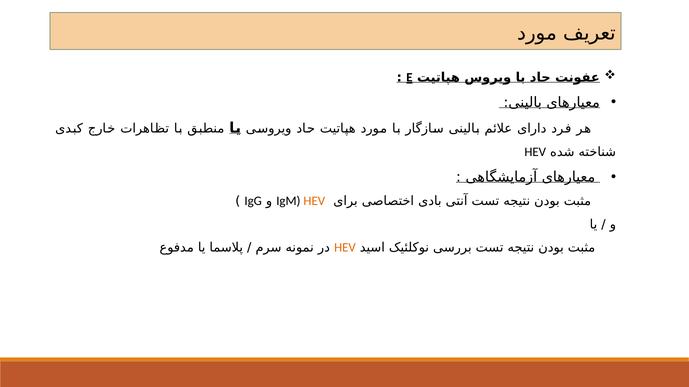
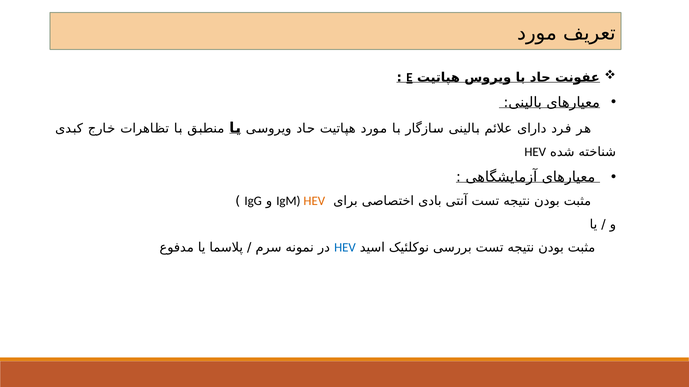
HEV colour: orange -> blue (345, 248)
